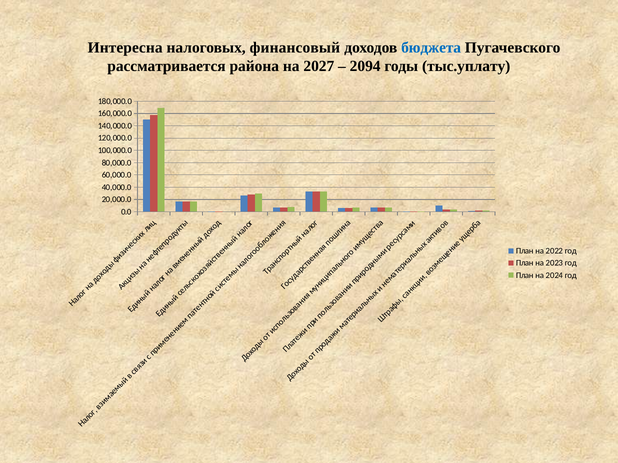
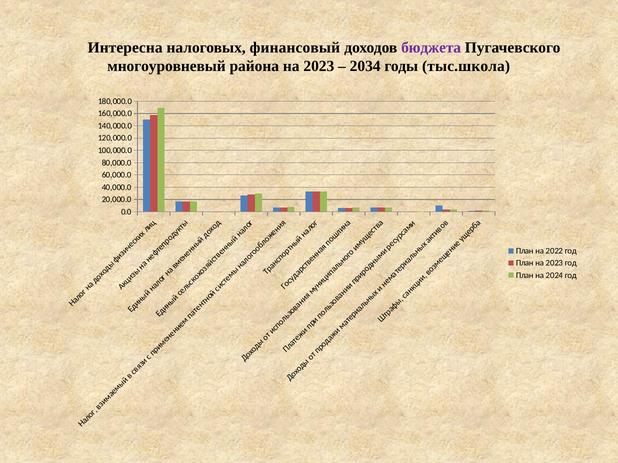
бюджета colour: blue -> purple (431, 48)
рассматривается: рассматривается -> многоуровневый (167, 66)
района на 2027: 2027 -> 2023 (319, 66)
2094: 2094 -> 2034 (365, 66)
тыс.уплату: тыс.уплату -> тыс.школа (466, 66)
